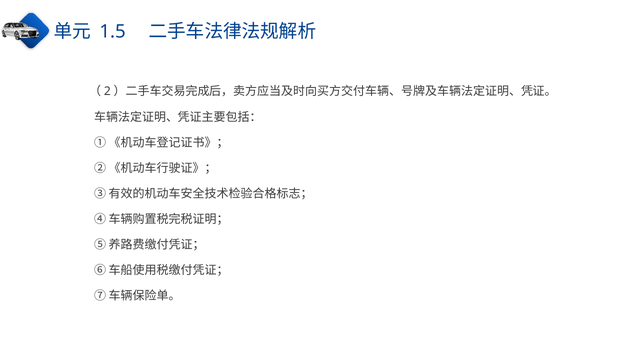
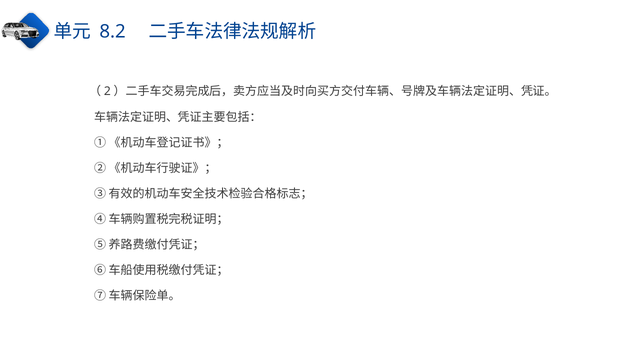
1.5: 1.5 -> 8.2 (113, 32)
